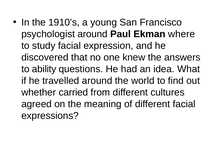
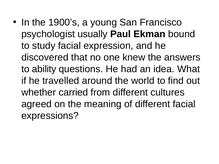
1910’s: 1910’s -> 1900’s (64, 22)
psychologist around: around -> usually (93, 34)
where: where -> bound (182, 34)
